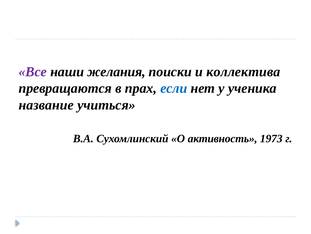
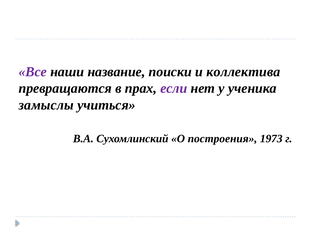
желания: желания -> название (116, 71)
если colour: blue -> purple (174, 88)
название: название -> замыслы (46, 105)
активность: активность -> построения (222, 138)
